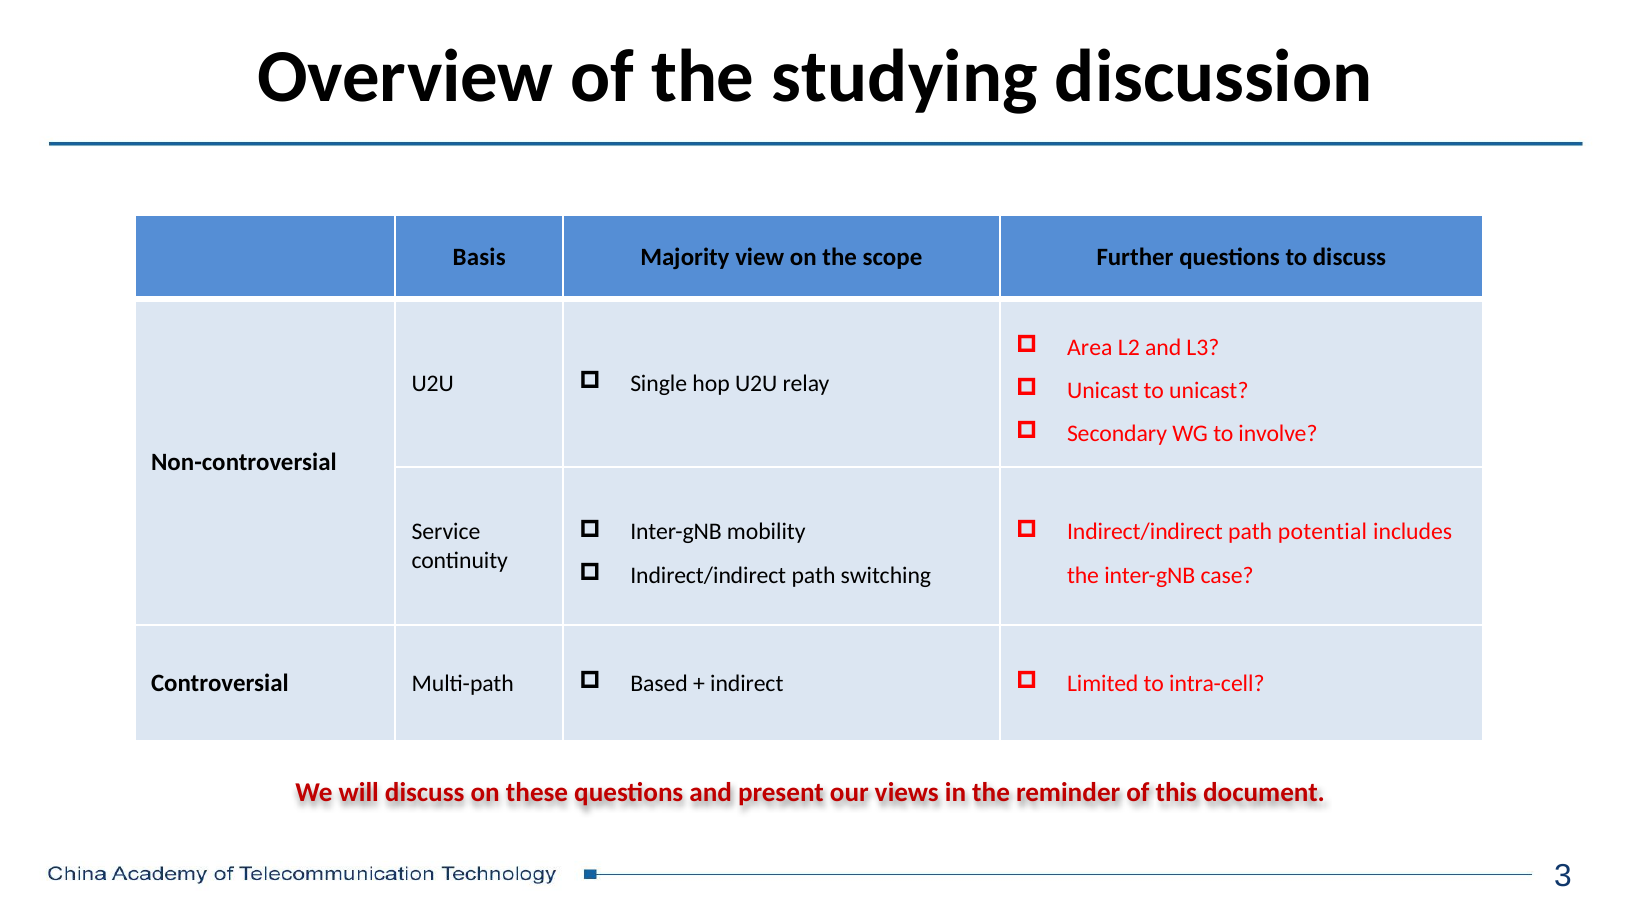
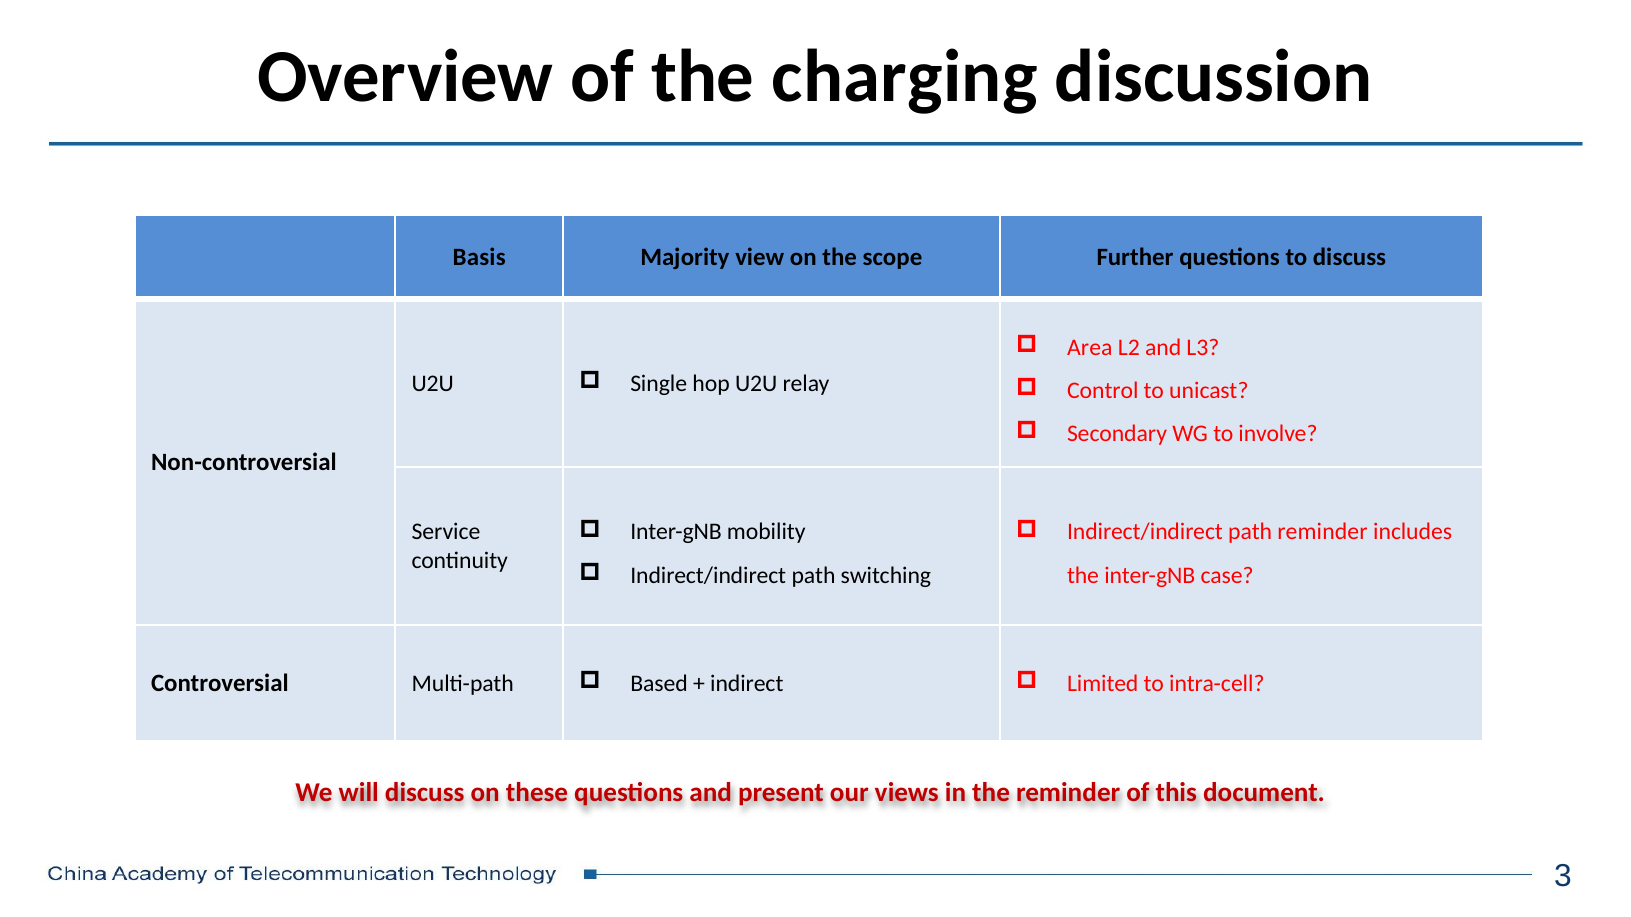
studying: studying -> charging (905, 77)
Unicast: Unicast -> Control (1103, 391)
path potential: potential -> reminder (1323, 532)
